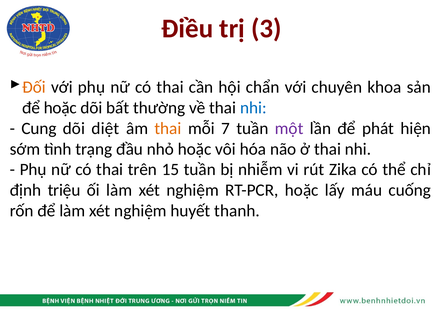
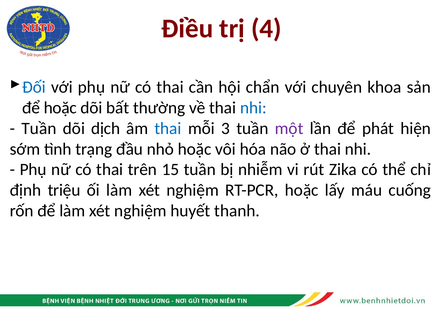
3: 3 -> 4 (266, 29)
Đối colour: orange -> blue (34, 87)
Cung: Cung -> Tuần (39, 128)
diệt: diệt -> dịch (106, 128)
thai colour: orange -> blue (168, 128)
7: 7 -> 3 (226, 128)
